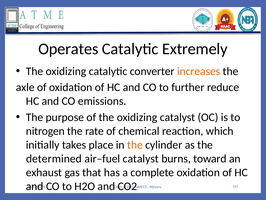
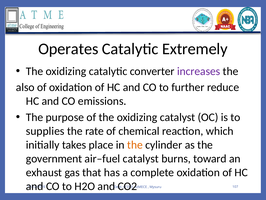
increases colour: orange -> purple (199, 71)
axle: axle -> also (25, 87)
nitrogen: nitrogen -> supplies (45, 131)
determined: determined -> government (54, 158)
